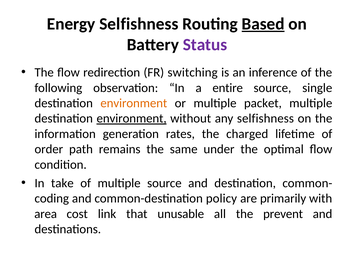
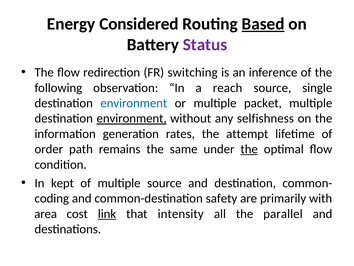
Energy Selfishness: Selfishness -> Considered (139, 24)
entire: entire -> reach (228, 88)
environment colour: orange -> blue (134, 103)
charged: charged -> attempt (247, 134)
the underline: none -> present (249, 149)
take: take -> kept (62, 183)
policy: policy -> safety (222, 198)
link underline: none -> present (107, 213)
unusable: unusable -> intensity (181, 213)
prevent: prevent -> parallel (283, 213)
